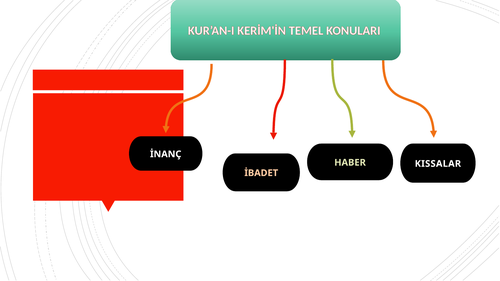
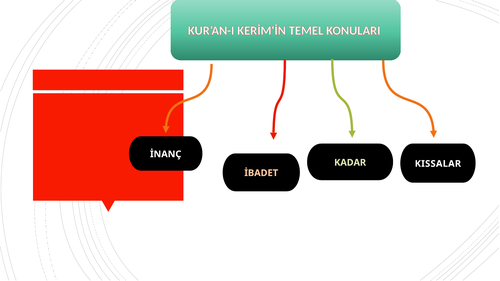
HABER: HABER -> KADAR (350, 163)
